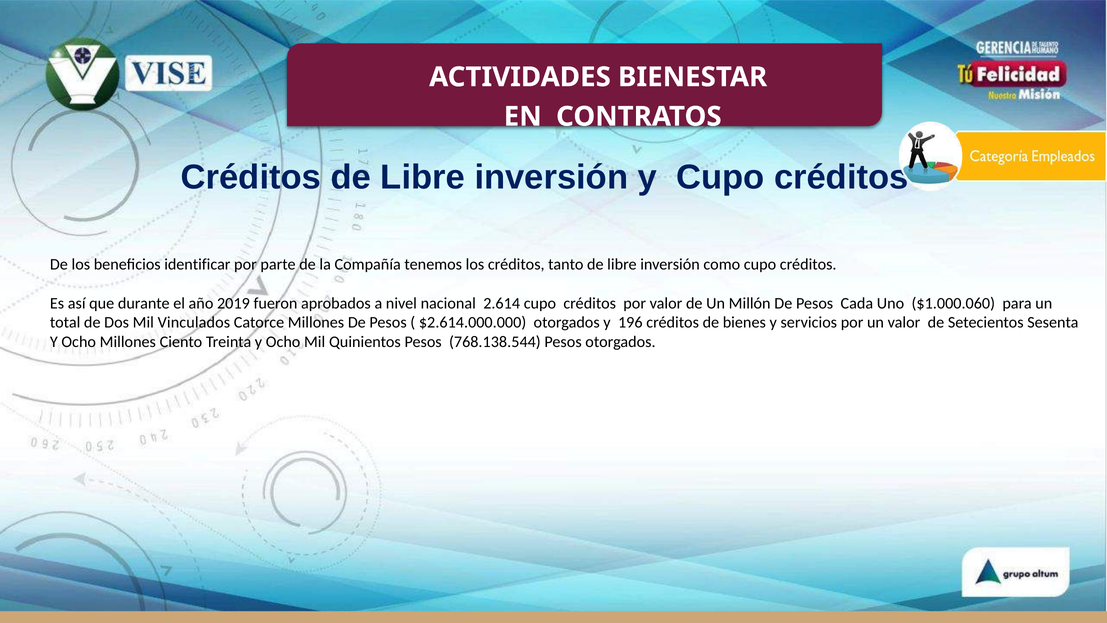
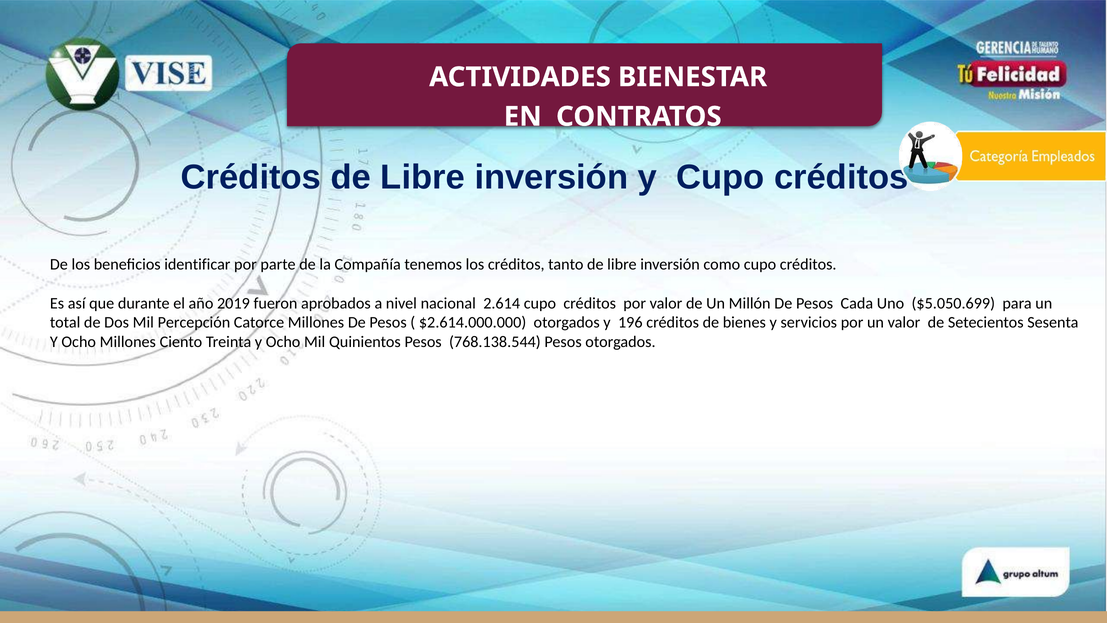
$1.000.060: $1.000.060 -> $5.050.699 (953, 303)
Vinculados: Vinculados -> Percepción (194, 322)
